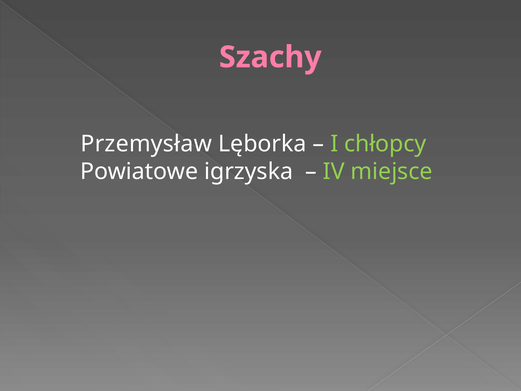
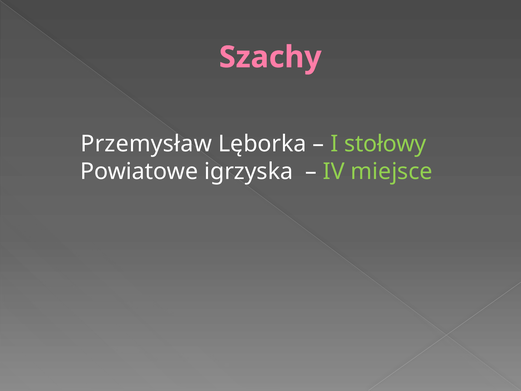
chłopcy: chłopcy -> stołowy (385, 144)
